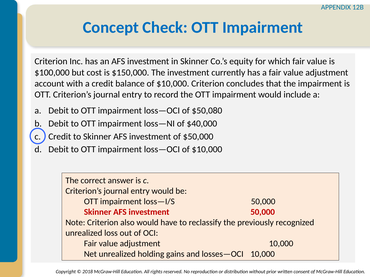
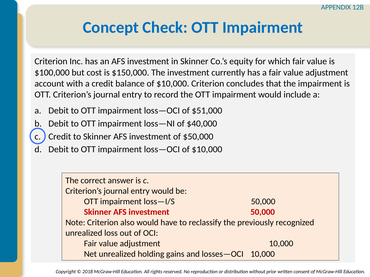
$50,080: $50,080 -> $51,000 (207, 111)
